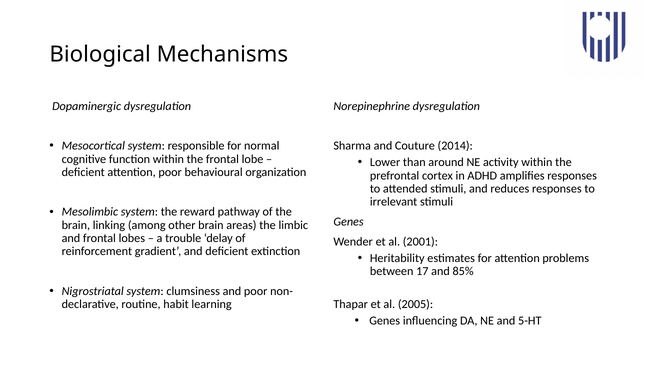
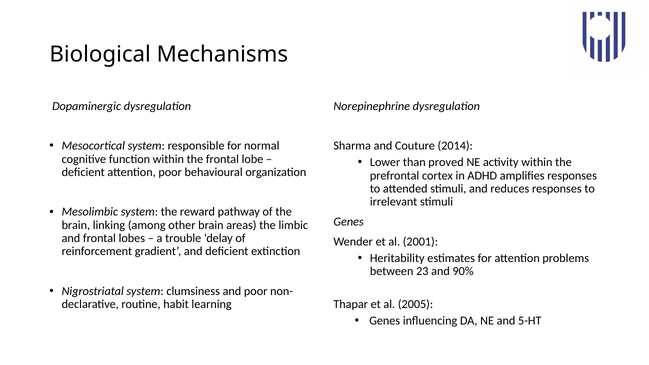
around: around -> proved (446, 162)
17: 17 -> 23 (422, 271)
85%: 85% -> 90% (463, 271)
